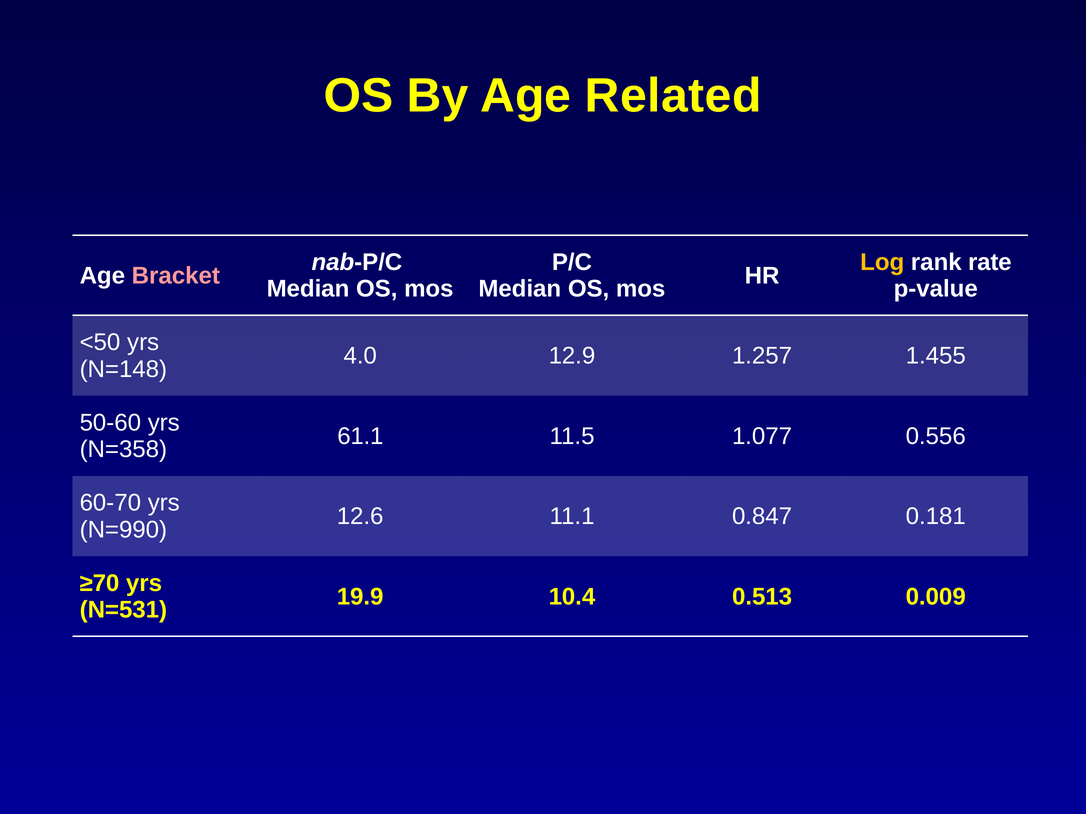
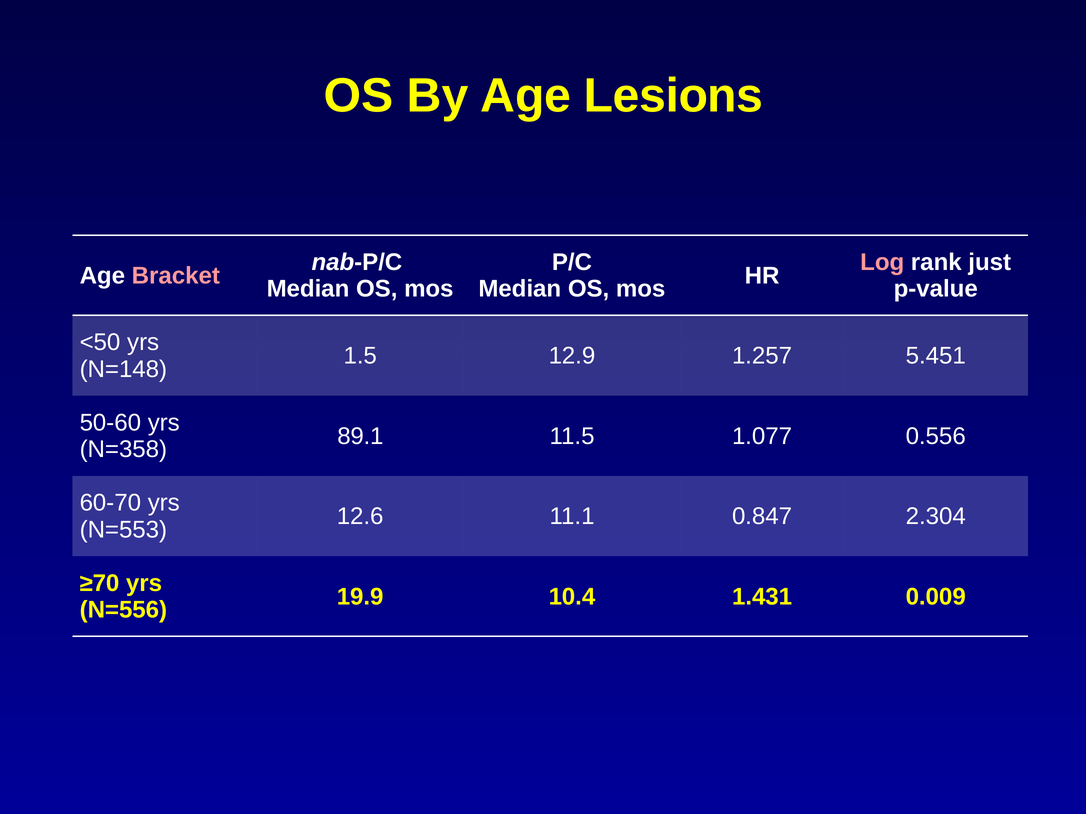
Related: Related -> Lesions (674, 96)
Log colour: yellow -> pink (882, 262)
rate: rate -> just (990, 262)
4.0: 4.0 -> 1.5 (360, 356)
1.455: 1.455 -> 5.451 (936, 356)
61.1: 61.1 -> 89.1 (360, 436)
0.181: 0.181 -> 2.304 (936, 517)
N=990: N=990 -> N=553 (123, 530)
0.513: 0.513 -> 1.431 (762, 597)
N=531: N=531 -> N=556 (123, 610)
